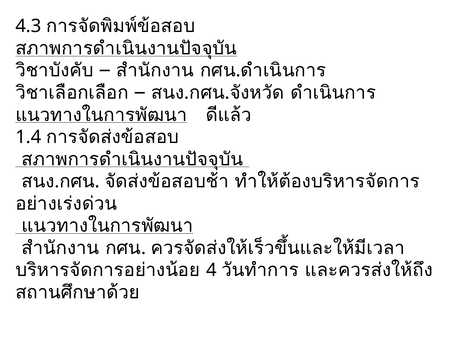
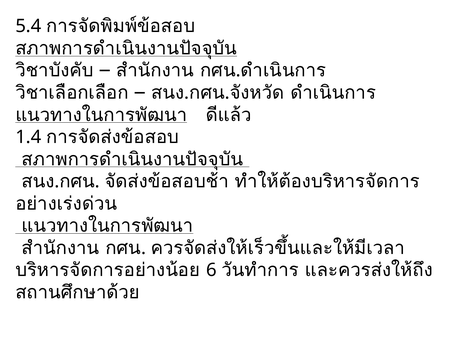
4.3: 4.3 -> 5.4 (28, 26)
4: 4 -> 6 (211, 270)
